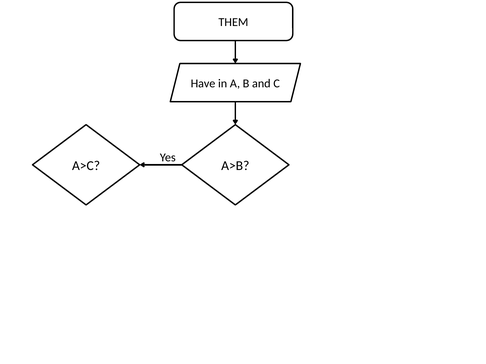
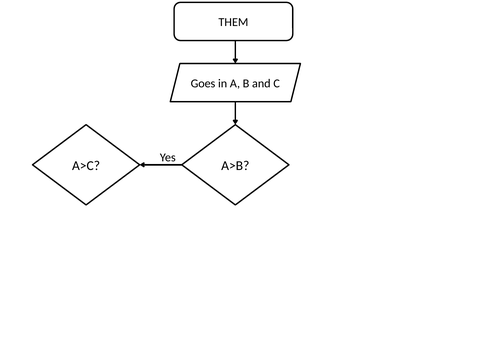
Have: Have -> Goes (203, 84)
